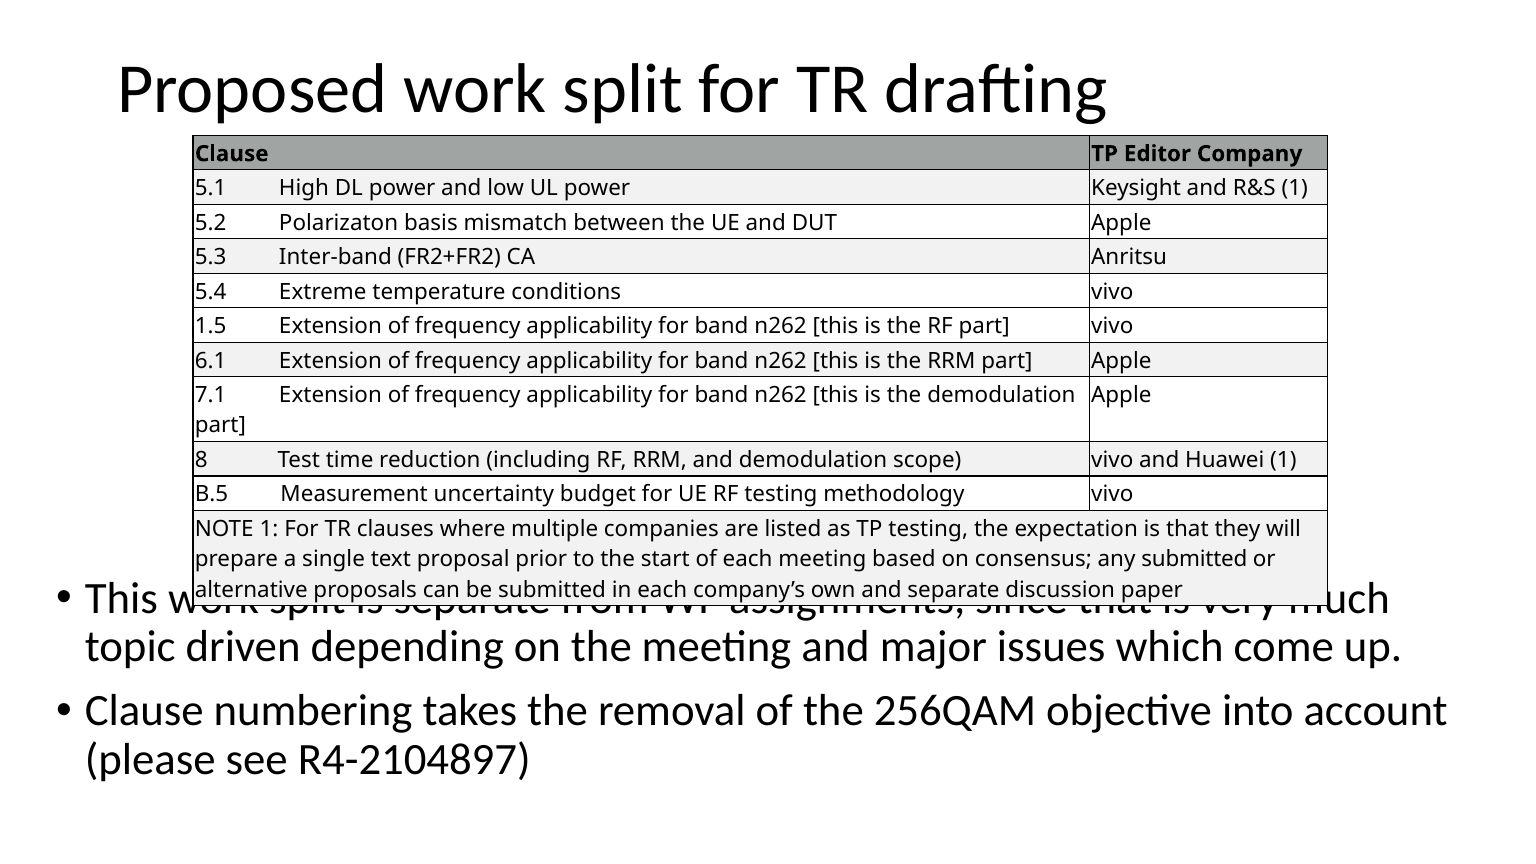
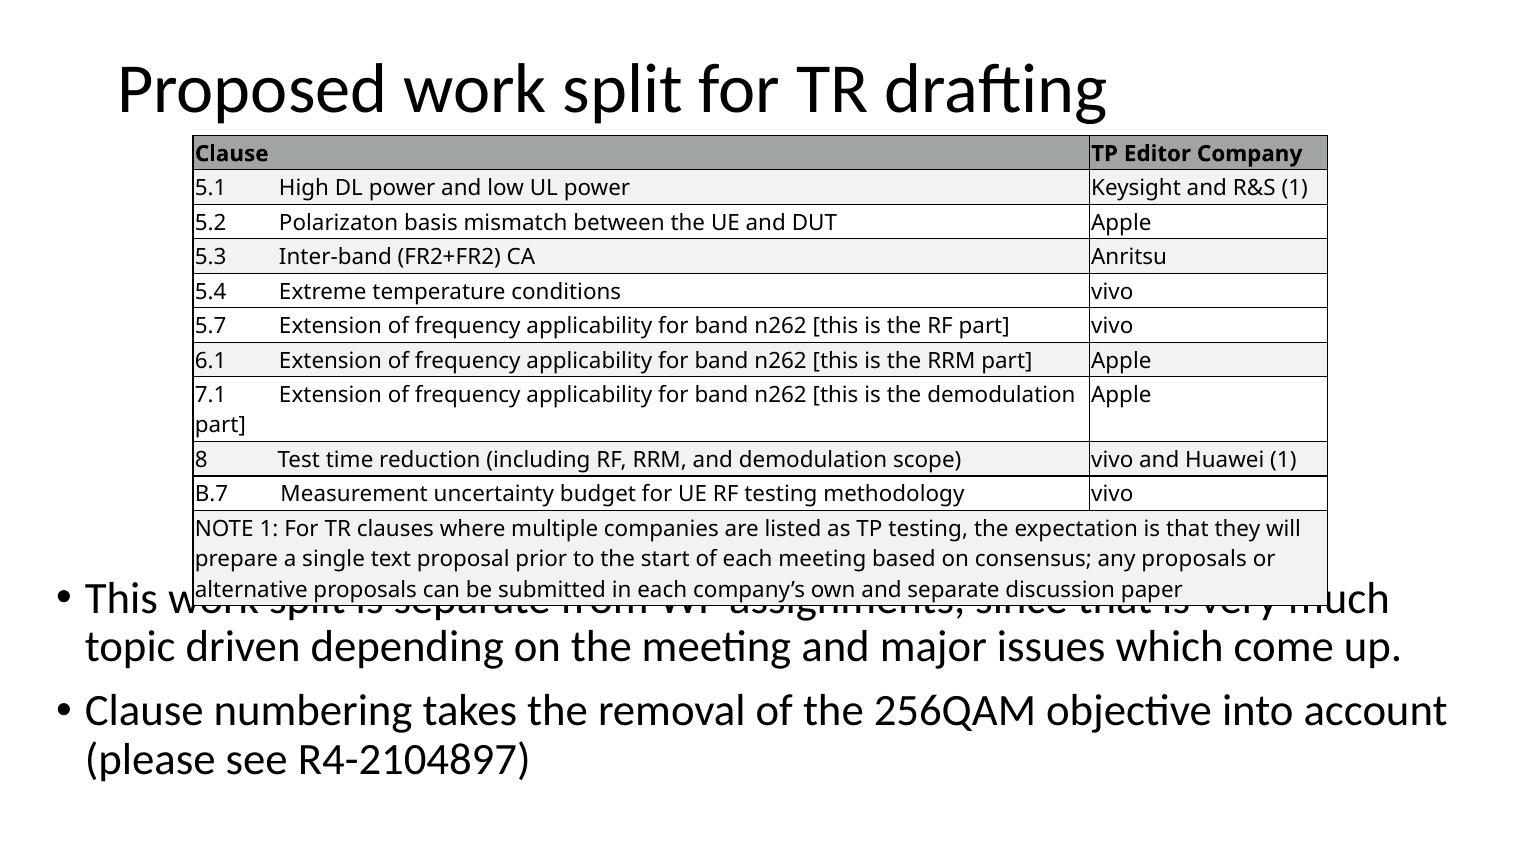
1.5: 1.5 -> 5.7 (211, 326)
B.5: B.5 -> B.7 (212, 495)
any submitted: submitted -> proposals (1194, 560)
